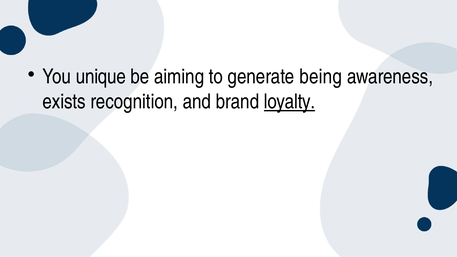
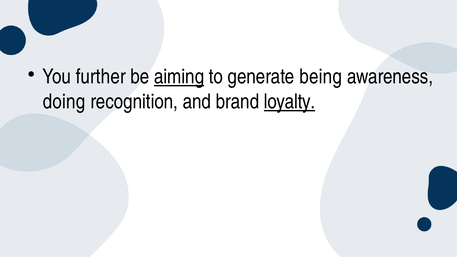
unique: unique -> further (101, 77)
aiming underline: none -> present (179, 77)
exists: exists -> doing (64, 102)
